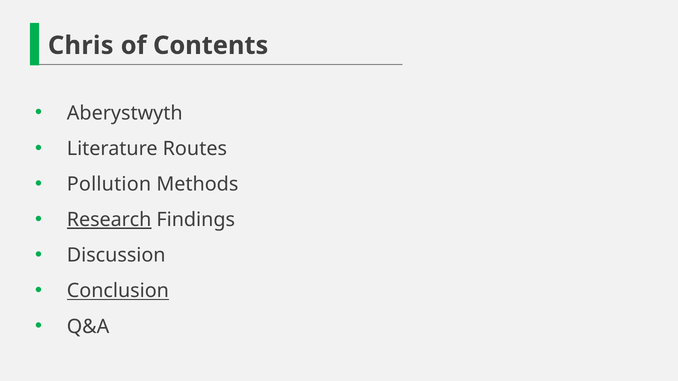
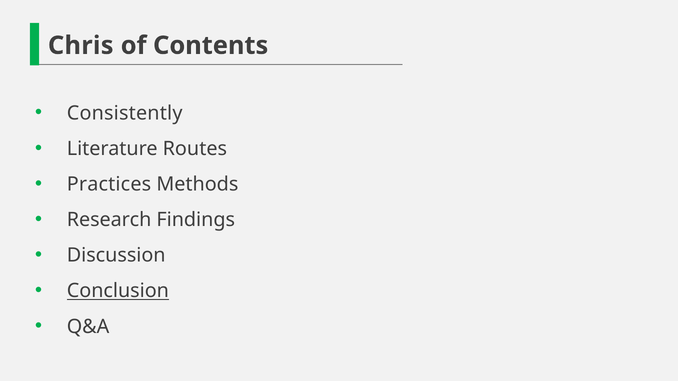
Aberystwyth: Aberystwyth -> Consistently (125, 113)
Pollution: Pollution -> Practices (109, 184)
Research underline: present -> none (109, 220)
